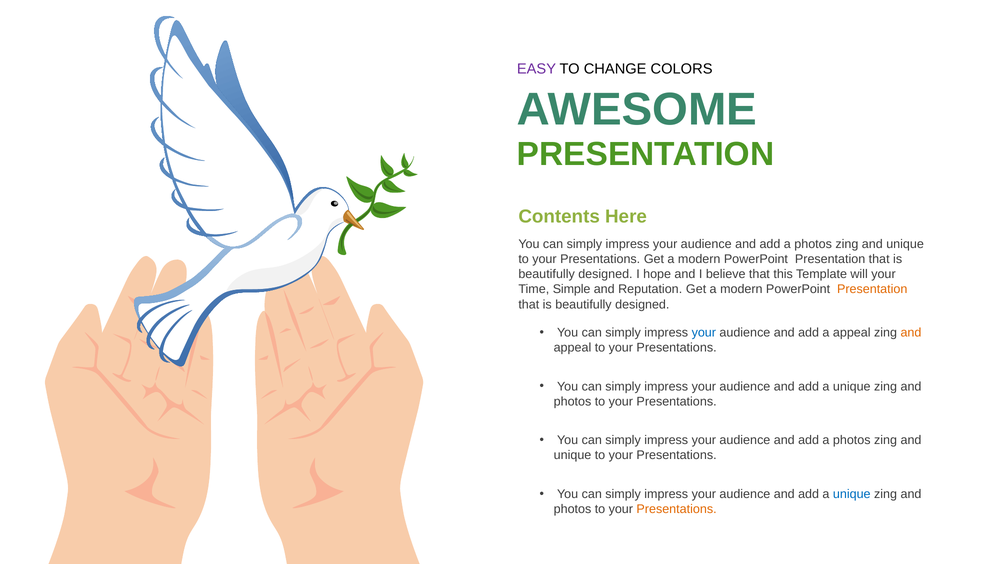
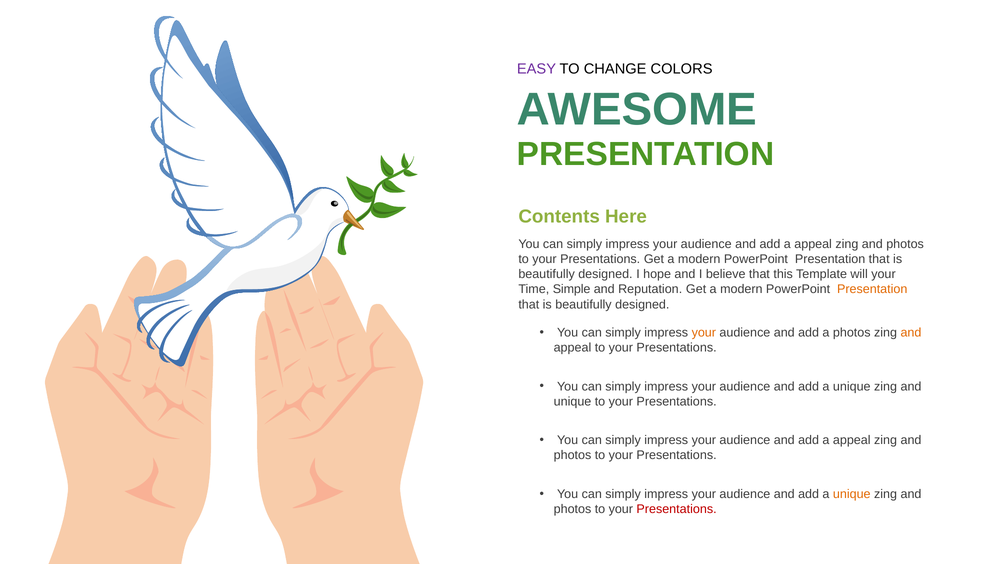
photos: photos -> appeal (813, 245)
unique: unique -> photos (905, 245)
your colour: blue -> orange (704, 333)
a appeal: appeal -> photos (852, 333)
photos: photos -> unique (573, 402)
photos: photos -> appeal (852, 441)
unique: unique -> photos (573, 456)
unique colour: blue -> orange (852, 495)
Presentations colour: orange -> red (677, 510)
